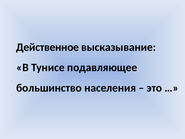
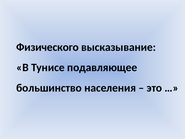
Действенное: Действенное -> Физического (47, 47)
